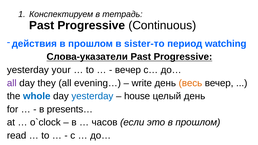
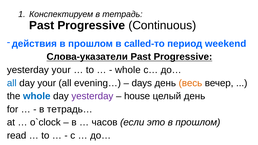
sister-то: sister-то -> called-то (144, 44)
watching: watching -> weekend (226, 44)
вечер: вечер -> whole (128, 70)
all colour: purple -> blue (12, 83)
day they: they -> your (47, 83)
write: write -> days (142, 83)
yesterday colour: blue -> purple (92, 96)
presents…: presents… -> тетрадь… (70, 109)
